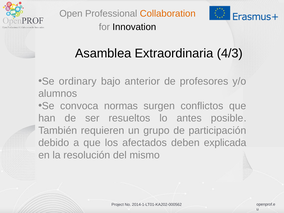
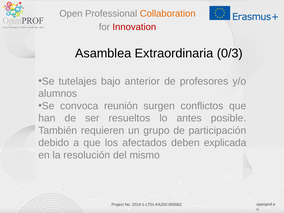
Innovation colour: black -> red (134, 27)
4/3: 4/3 -> 0/3 (230, 53)
ordinary: ordinary -> tutelajes (78, 81)
normas: normas -> reunión (121, 106)
